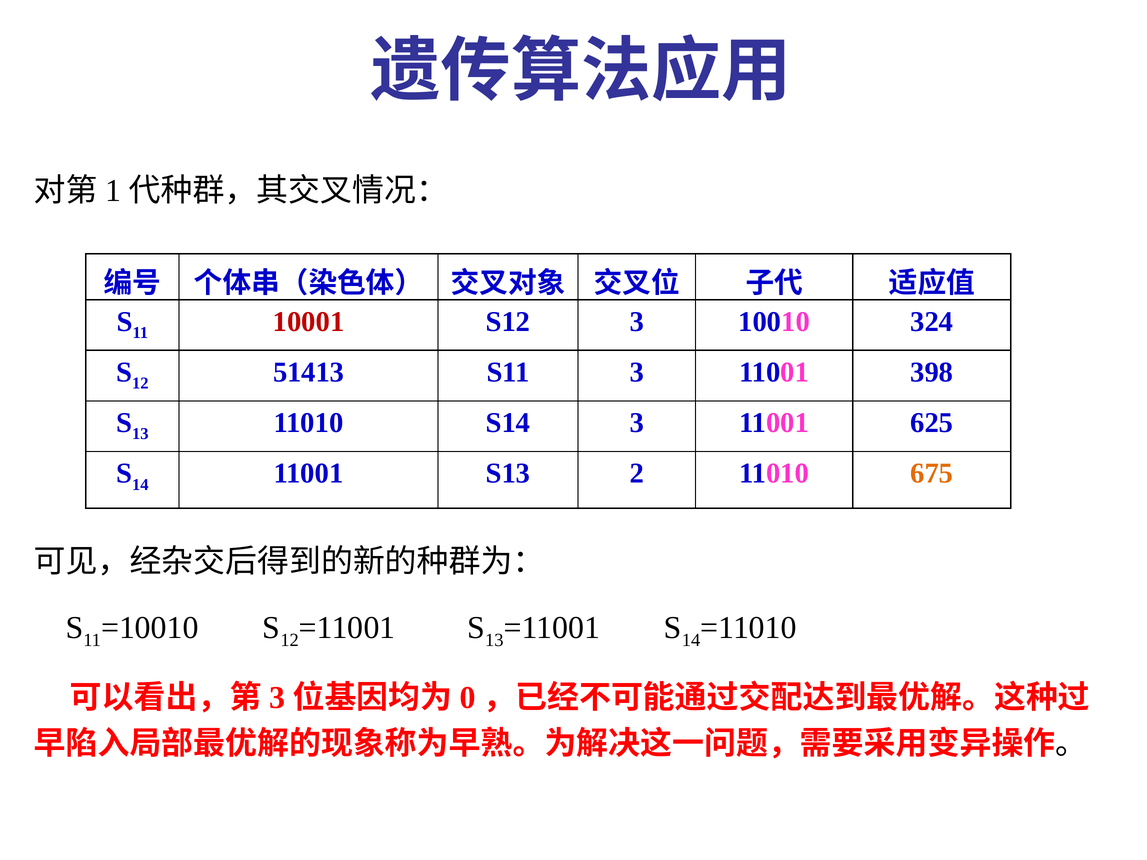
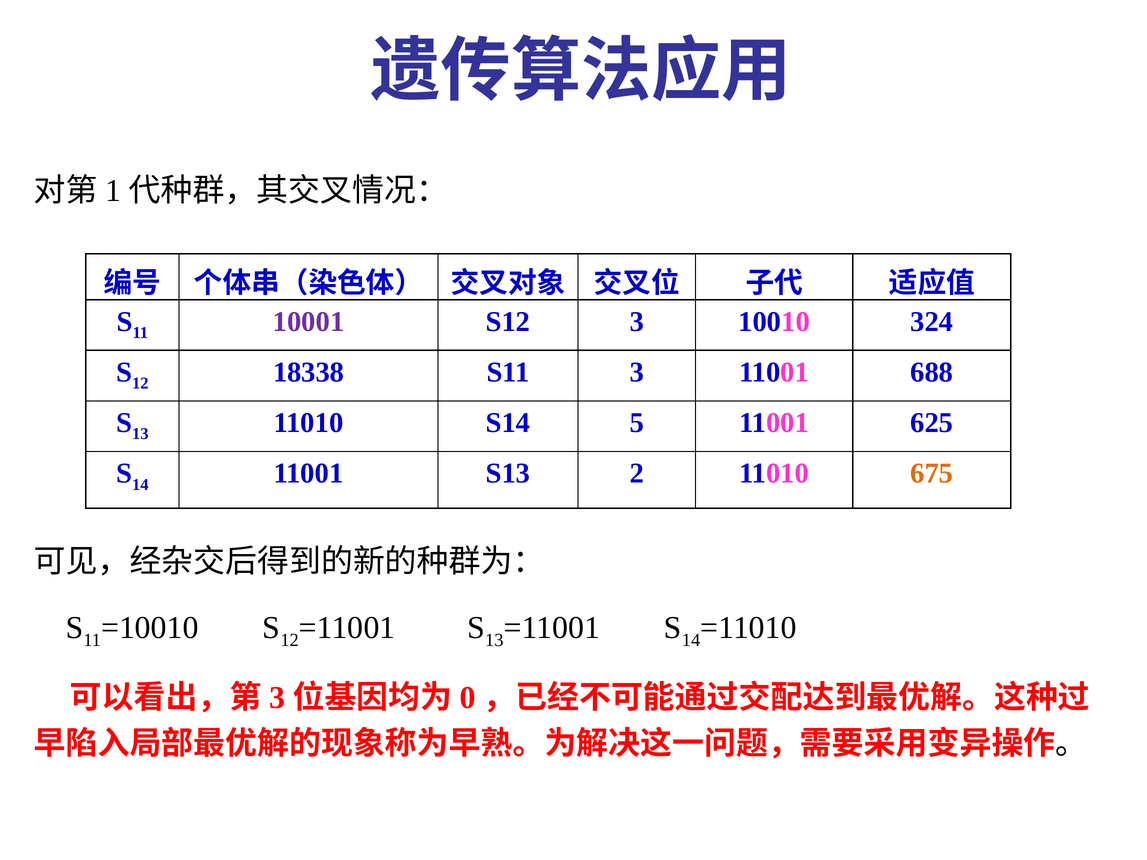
10001 colour: red -> purple (309, 322)
51413: 51413 -> 18338 (309, 372)
398: 398 -> 688 (932, 372)
S14 3: 3 -> 5 (637, 423)
